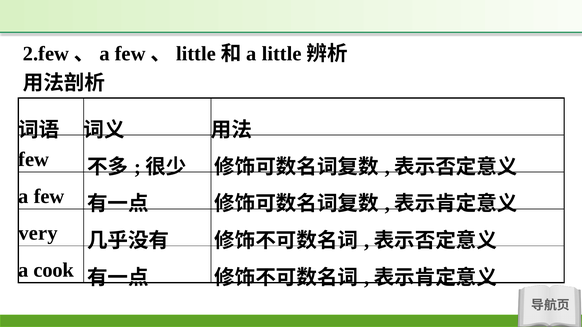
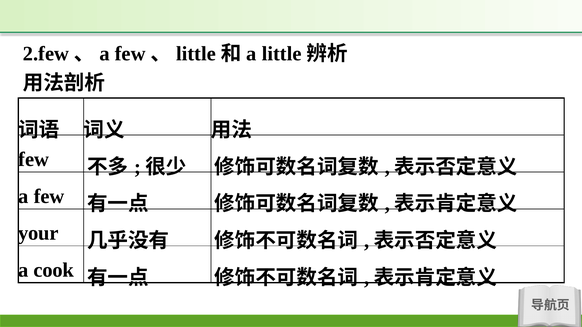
very: very -> your (38, 233)
